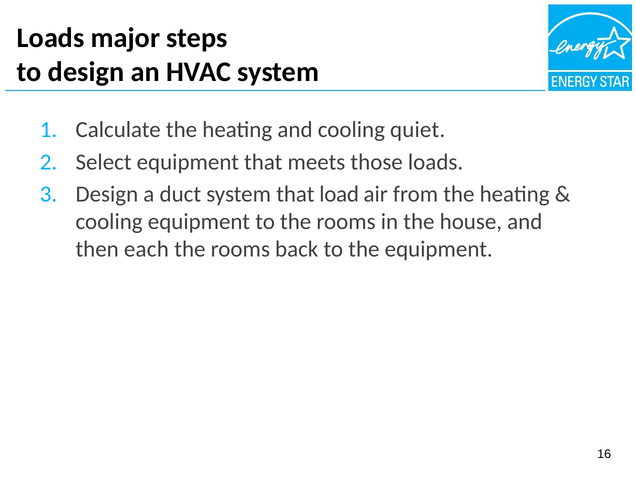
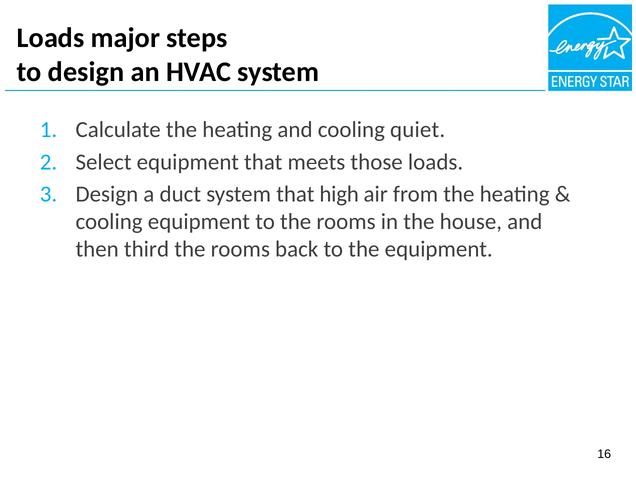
load: load -> high (339, 194)
each: each -> third (147, 249)
